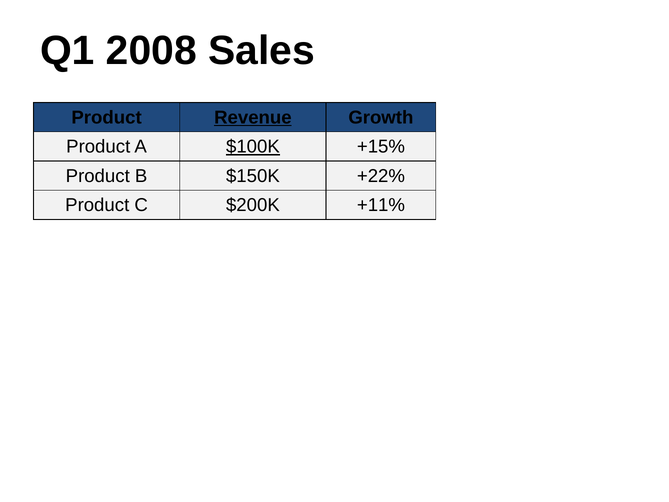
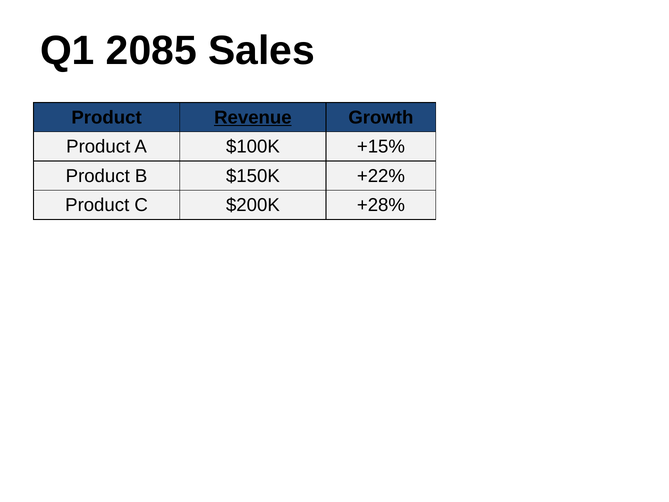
2008: 2008 -> 2085 (151, 51)
$100K underline: present -> none (253, 147)
+11%: +11% -> +28% (381, 205)
